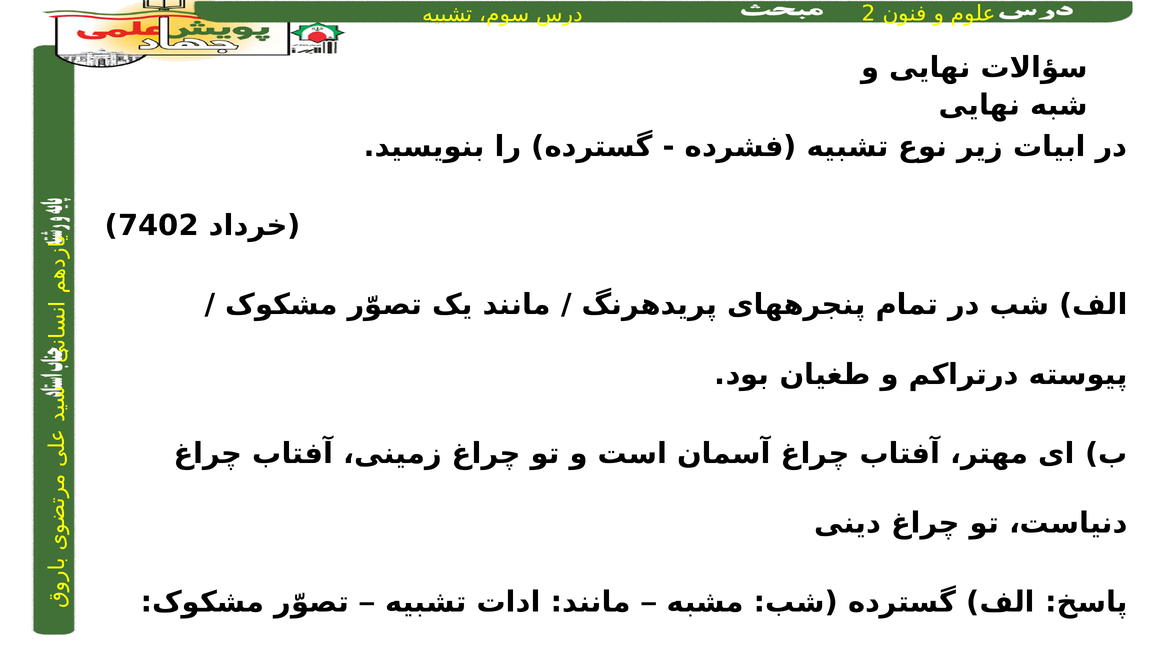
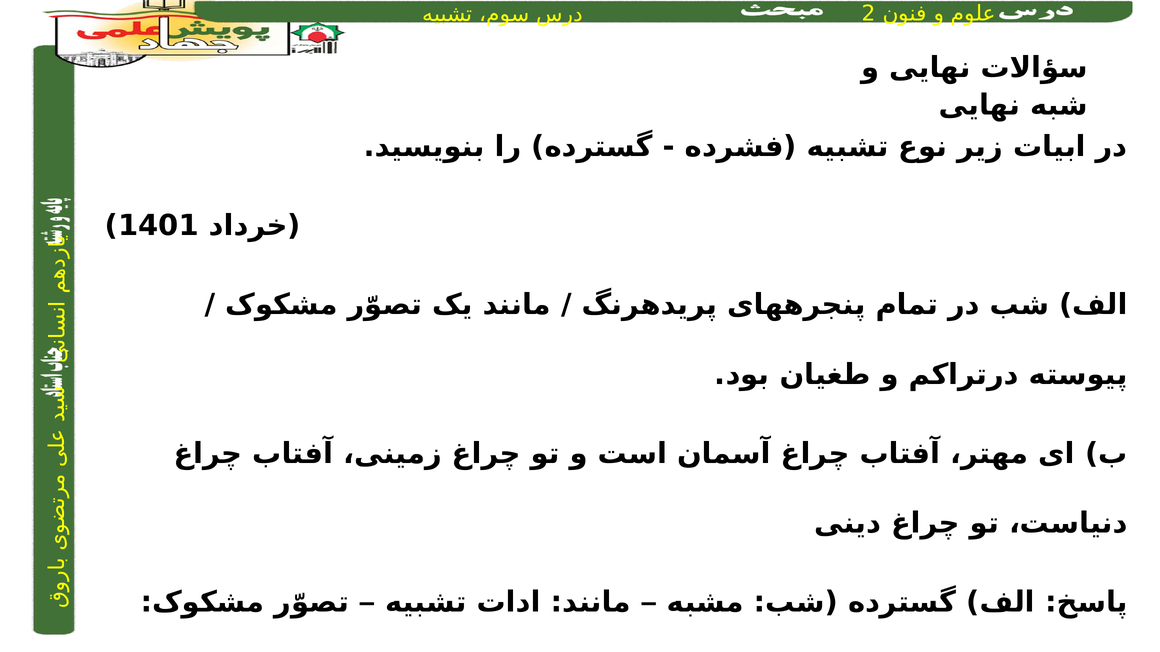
7402: 7402 -> 1401 (158, 226)
